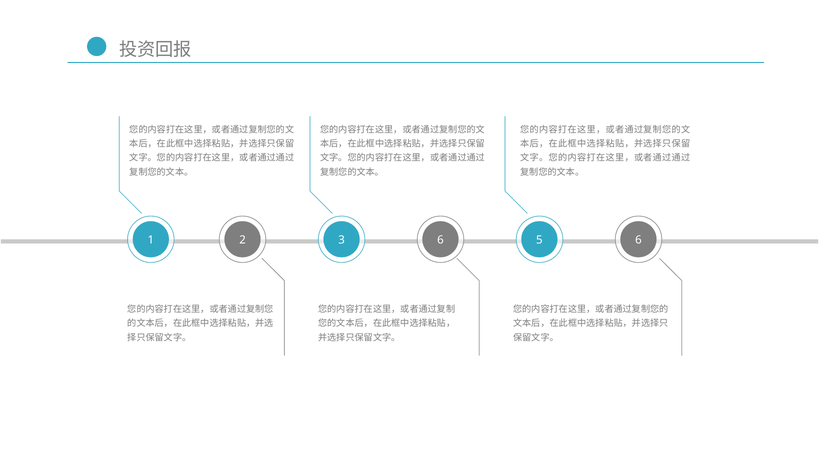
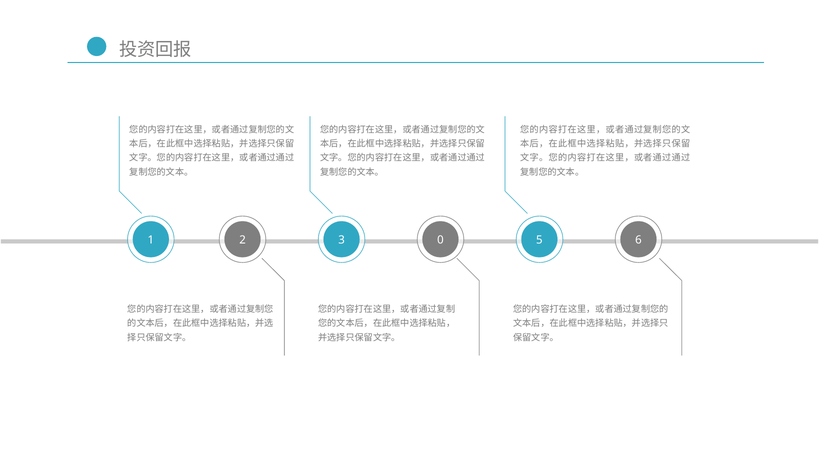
3 6: 6 -> 0 (440, 240)
